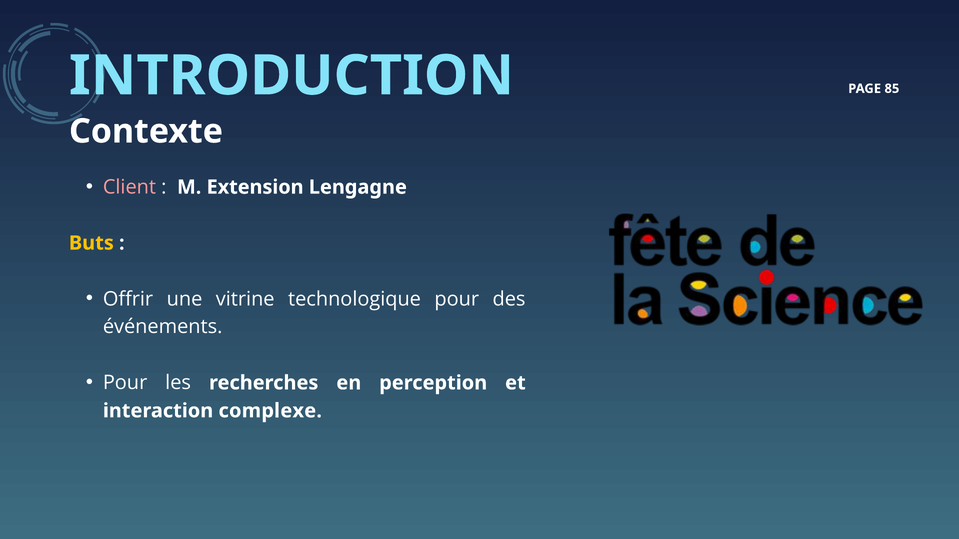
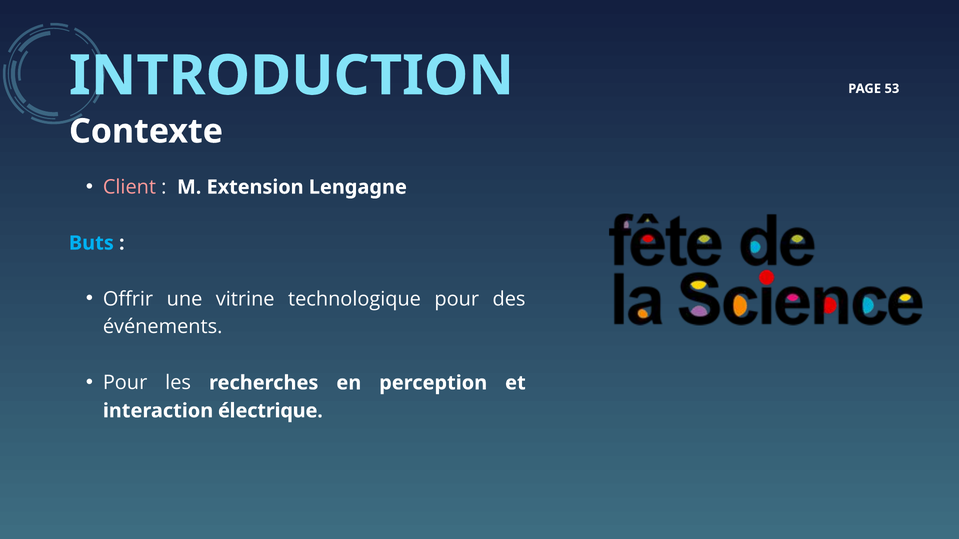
85: 85 -> 53 (892, 89)
Buts colour: yellow -> light blue (91, 243)
complexe: complexe -> électrique (270, 411)
